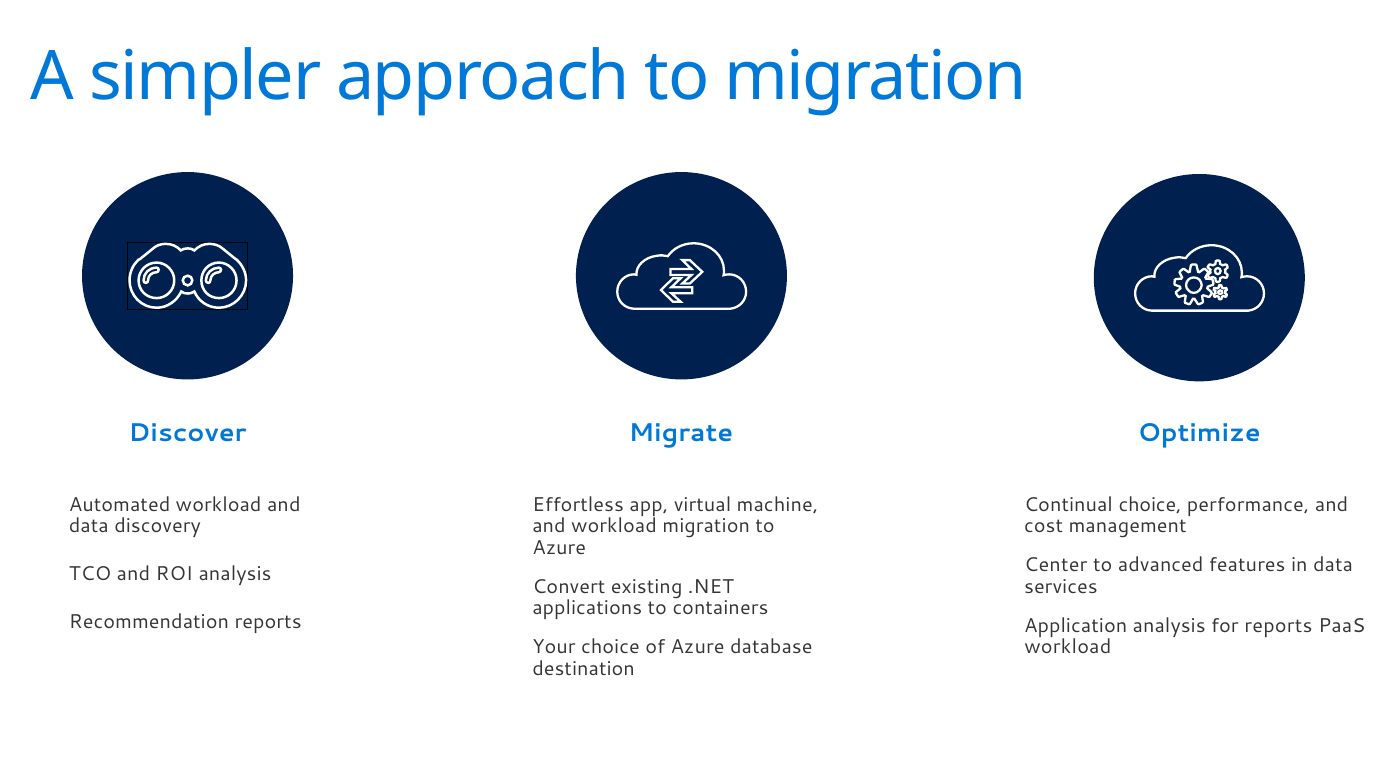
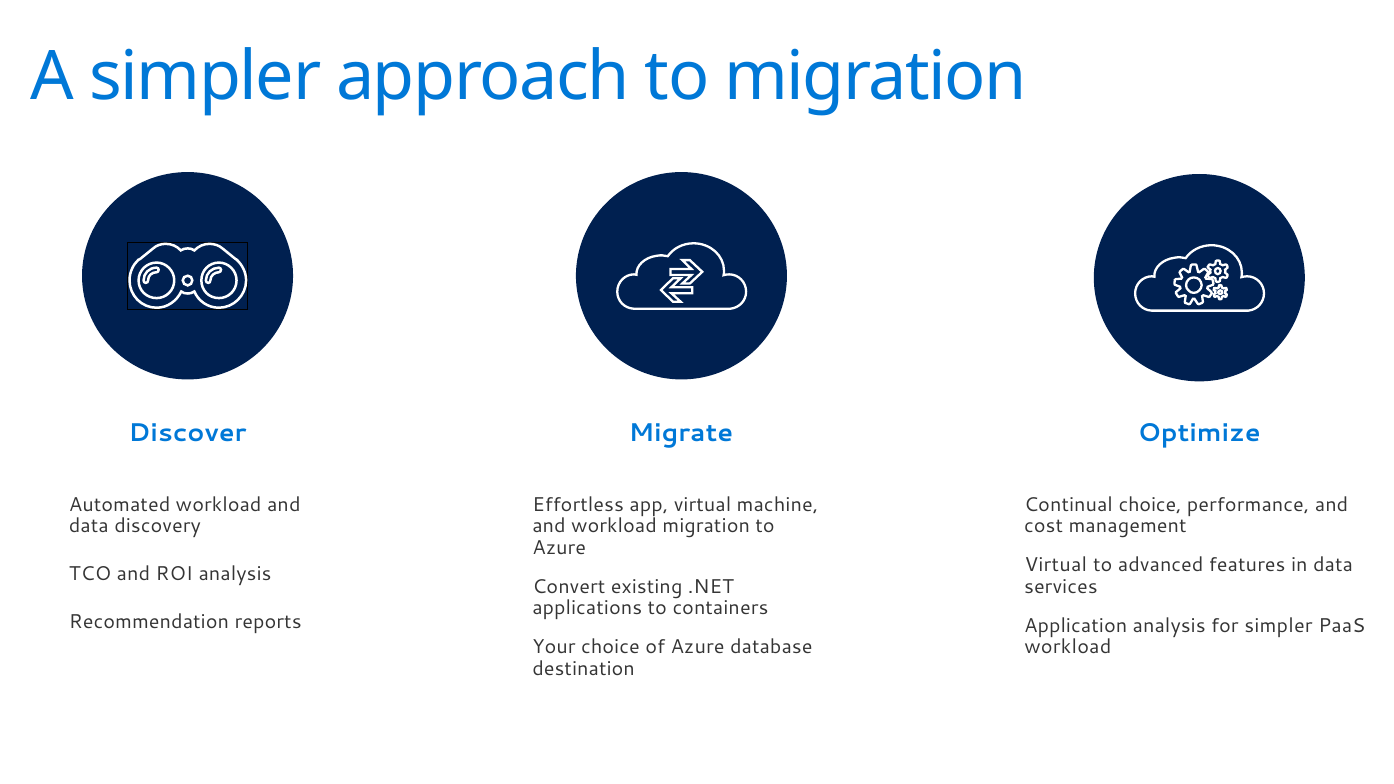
Center: Center -> Virtual (1056, 565)
for reports: reports -> simpler (1279, 626)
